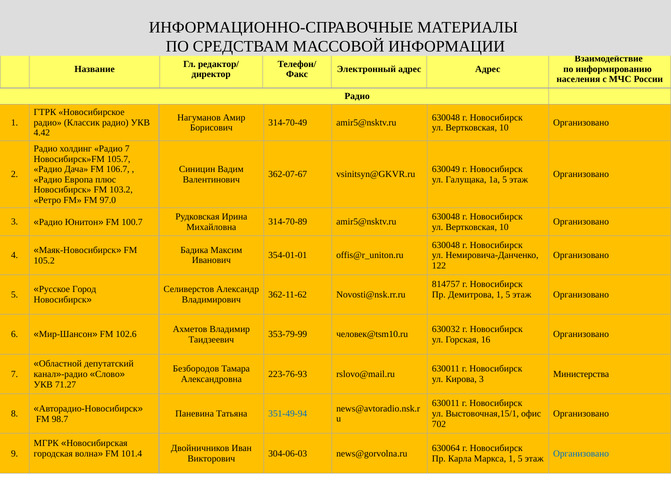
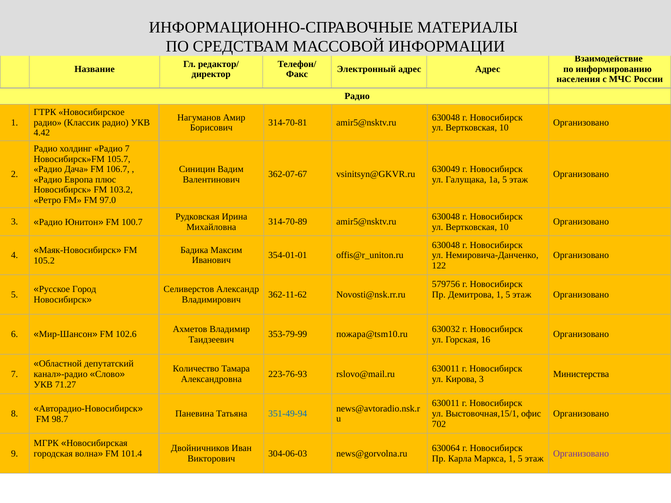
314-70-49: 314-70-49 -> 314-70-81 (288, 123)
814757: 814757 -> 579756 (446, 284)
человек@tsm10.ru: человек@tsm10.ru -> пожара@tsm10.ru (372, 334)
Безбородов: Безбородов -> Количество (196, 369)
Организовано colour: blue -> purple (581, 454)
